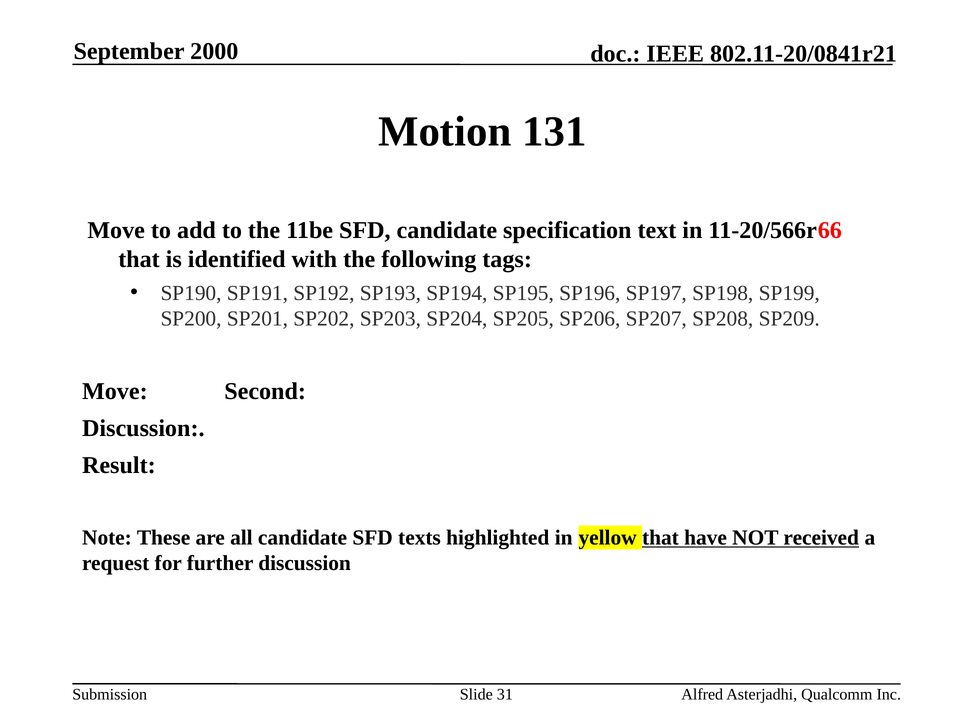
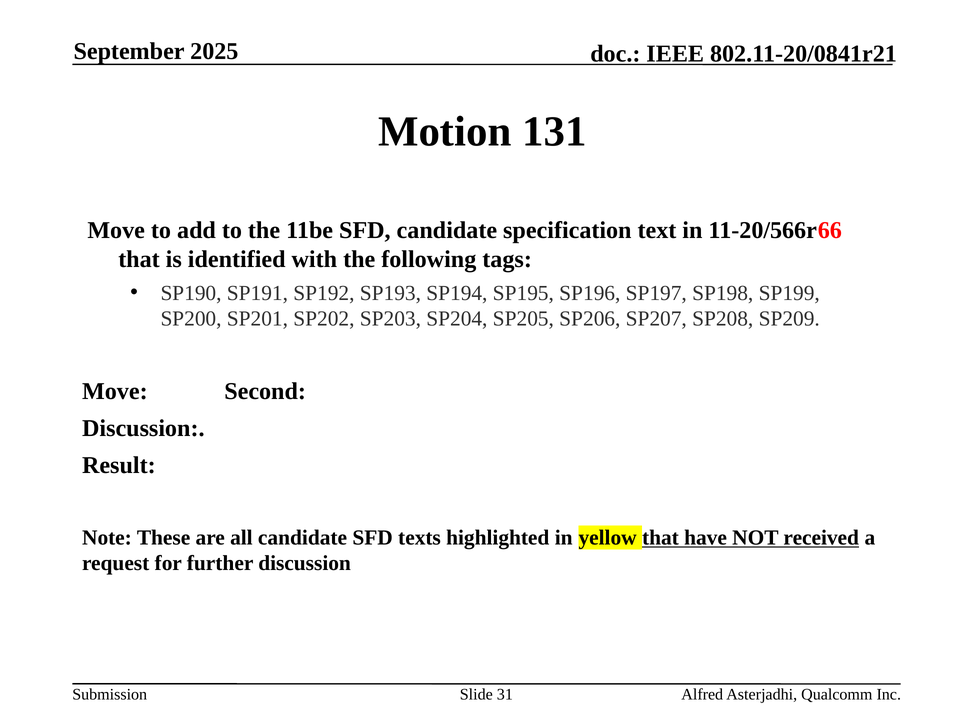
2000: 2000 -> 2025 (214, 51)
